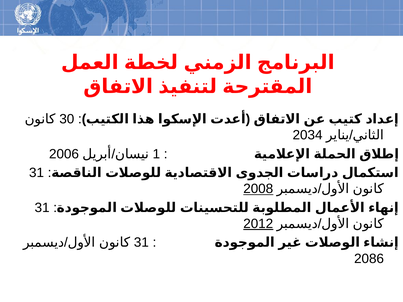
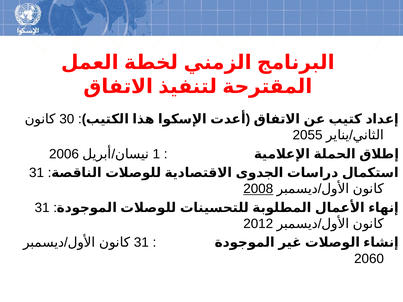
2034: 2034 -> 2055 (308, 135)
2012 underline: present -> none (258, 224)
2086: 2086 -> 2060 (369, 259)
